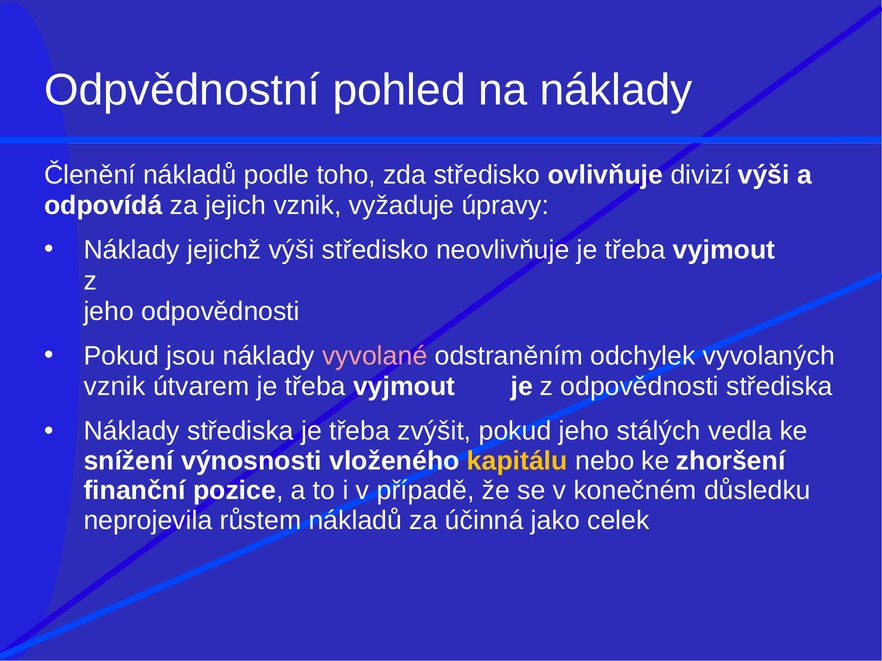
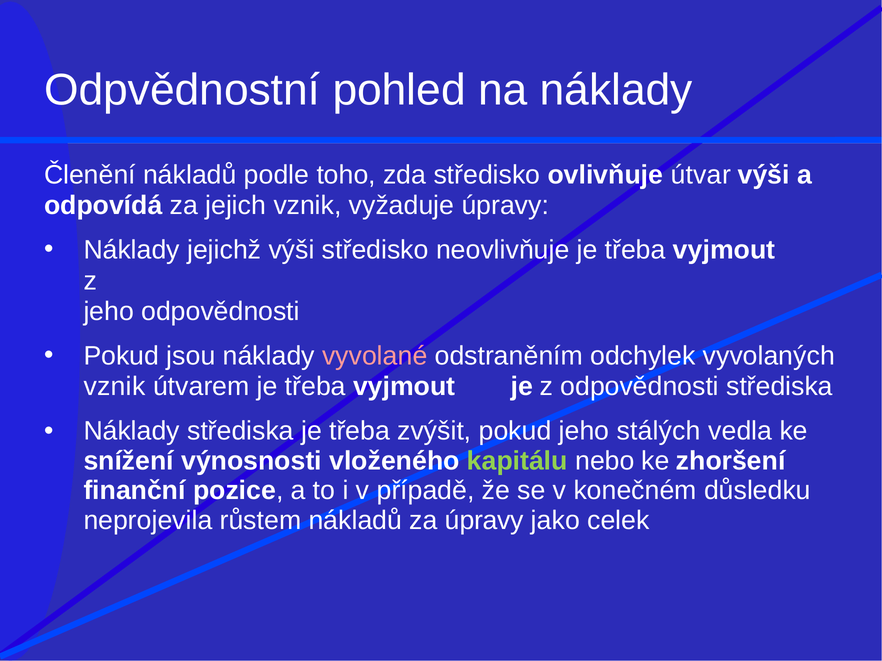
divizí: divizí -> útvar (701, 175)
kapitálu colour: yellow -> light green (517, 461)
za účinná: účinná -> úpravy (484, 521)
